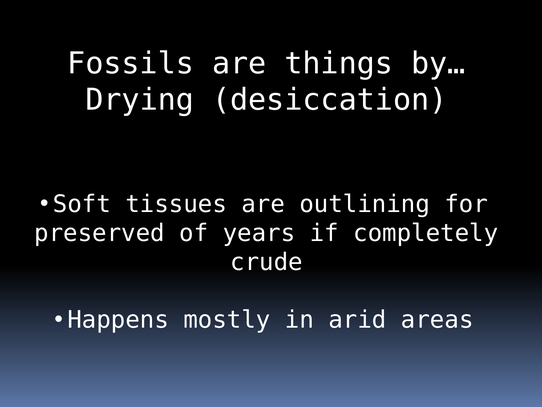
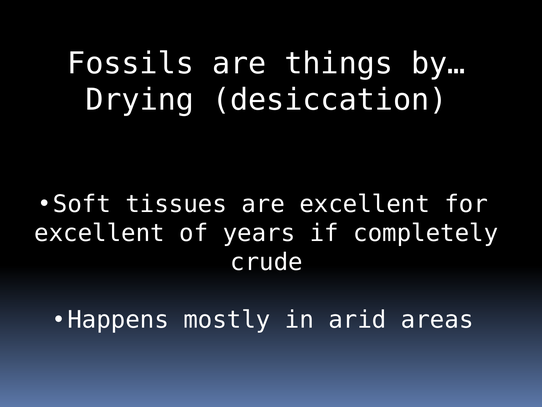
are outlining: outlining -> excellent (365, 204)
preserved: preserved -> excellent (99, 233)
